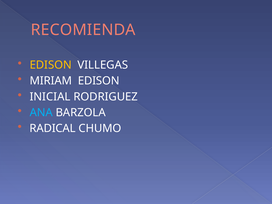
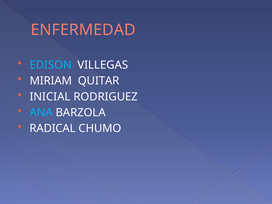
RECOMIENDA: RECOMIENDA -> ENFERMEDAD (83, 30)
EDISON colour: yellow -> light blue (51, 65)
MIRIAM EDISON: EDISON -> QUITAR (99, 81)
